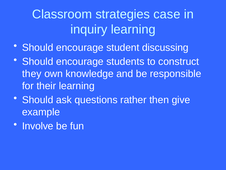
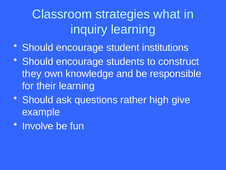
case: case -> what (167, 14)
discussing: discussing -> institutions (165, 47)
then: then -> high (159, 100)
